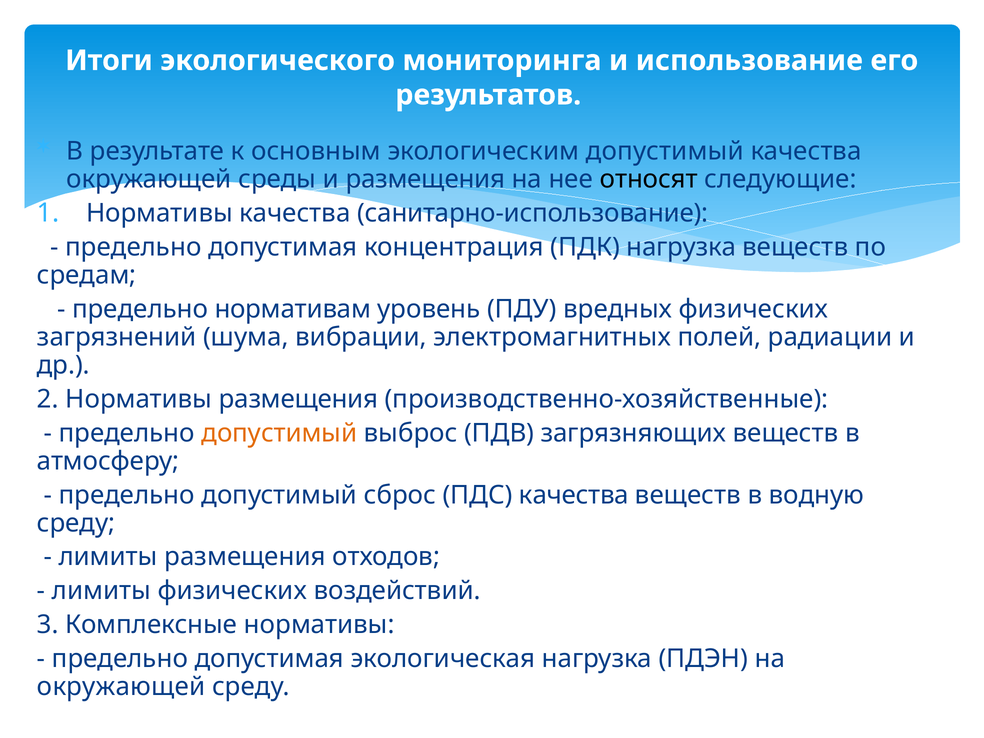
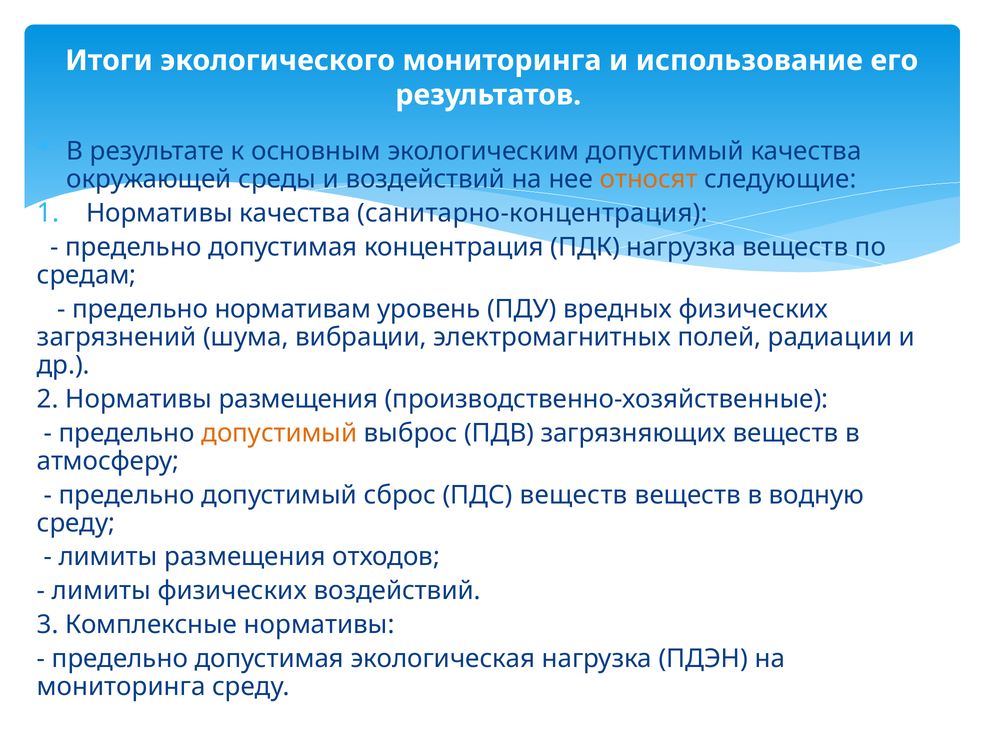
и размещения: размещения -> воздействий (425, 179)
относят colour: black -> orange (649, 179)
санитарно-использование: санитарно-использование -> санитарно-концентрация (533, 213)
ПДС качества: качества -> веществ (574, 495)
окружающей: окружающей -> мониторинга (121, 687)
